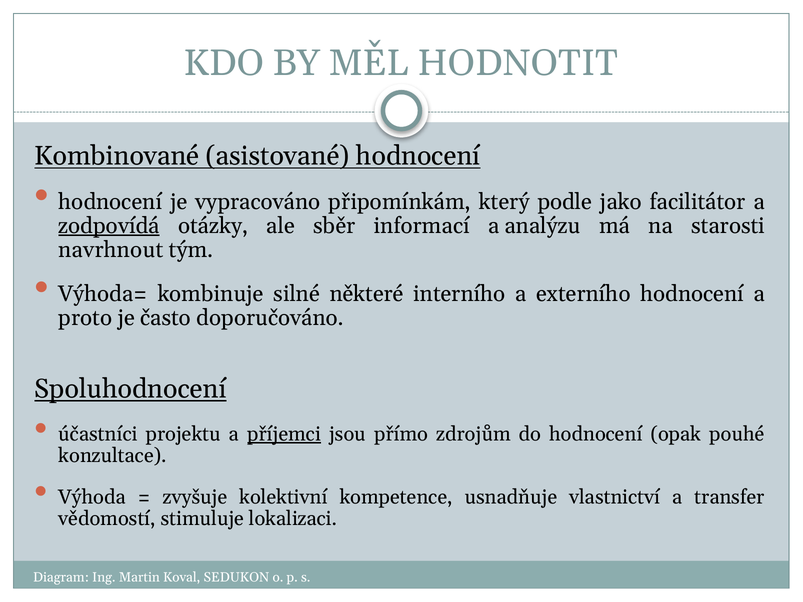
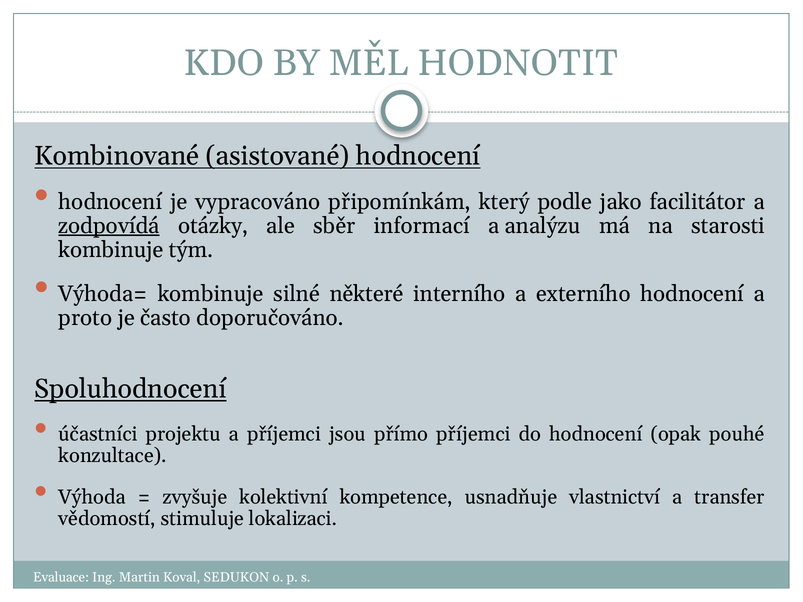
navrhnout: navrhnout -> kombinuje (111, 250)
příjemci underline: present -> none (284, 434)
přímo zdrojům: zdrojům -> příjemci (473, 434)
Diagram: Diagram -> Evaluace (61, 577)
